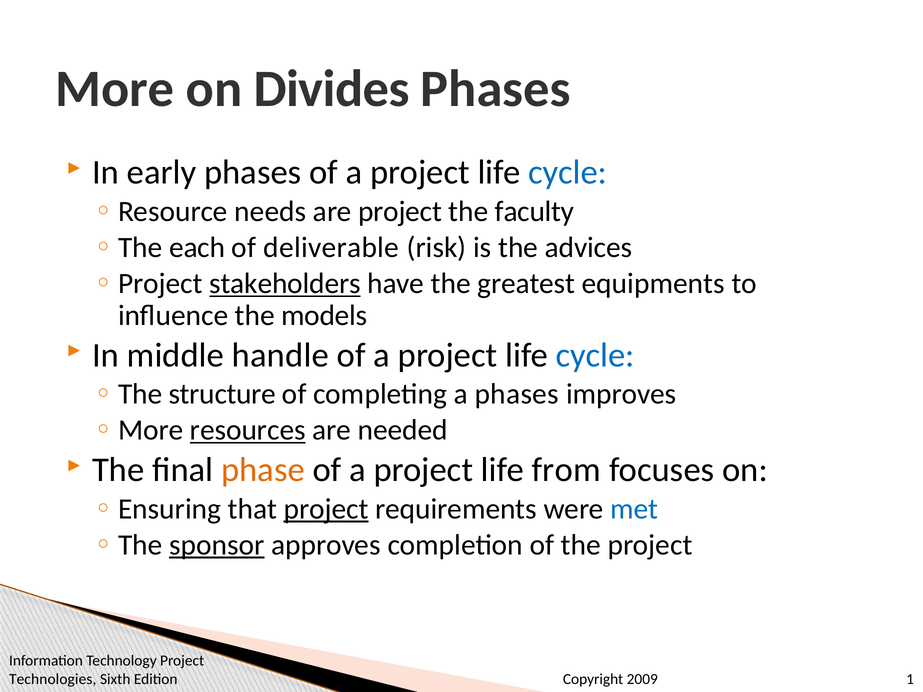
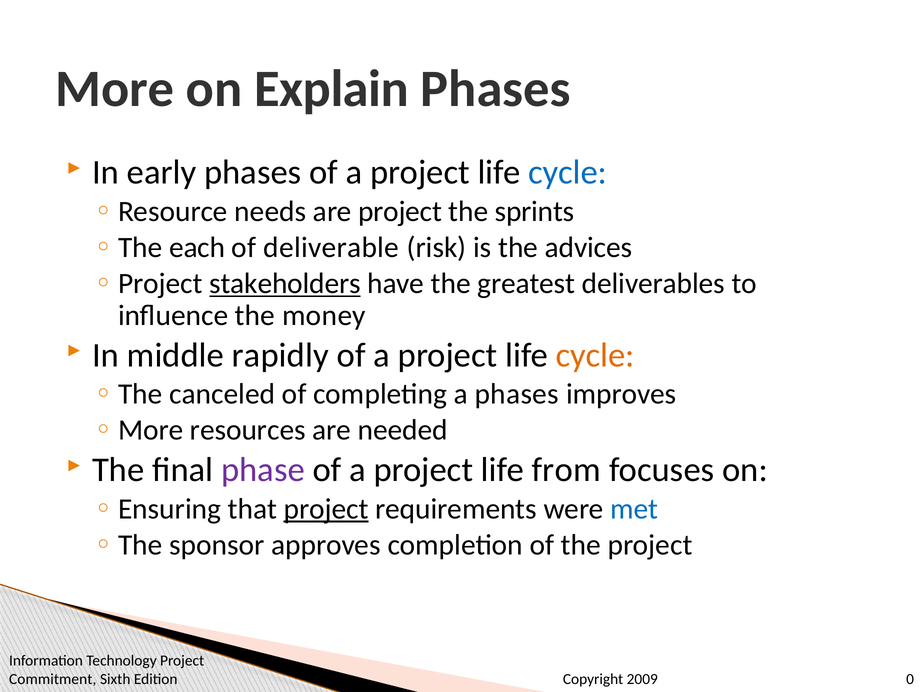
Divides: Divides -> Explain (332, 89)
faculty: faculty -> sprints (535, 212)
equipments: equipments -> deliverables (653, 284)
models: models -> money (324, 316)
handle: handle -> rapidly (280, 355)
cycle colour: blue -> orange (595, 355)
structure: structure -> canceled (222, 394)
resources underline: present -> none (248, 430)
phase colour: orange -> purple (263, 470)
sponsor underline: present -> none (217, 545)
Technologies: Technologies -> Commitment (53, 680)
1: 1 -> 0 (910, 679)
